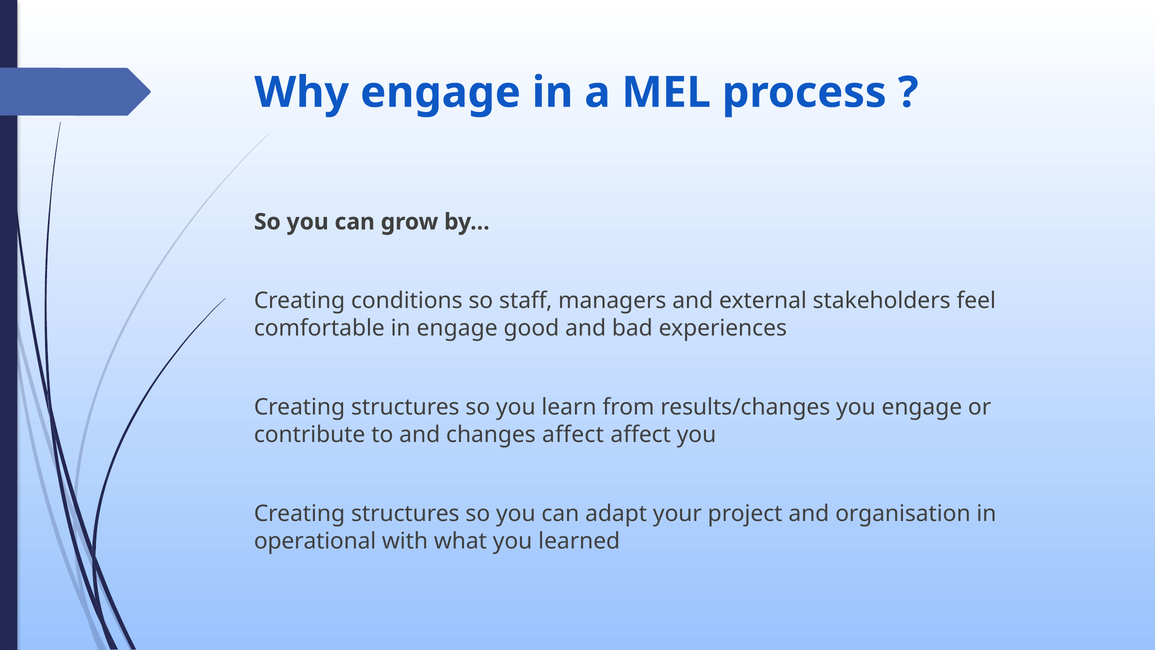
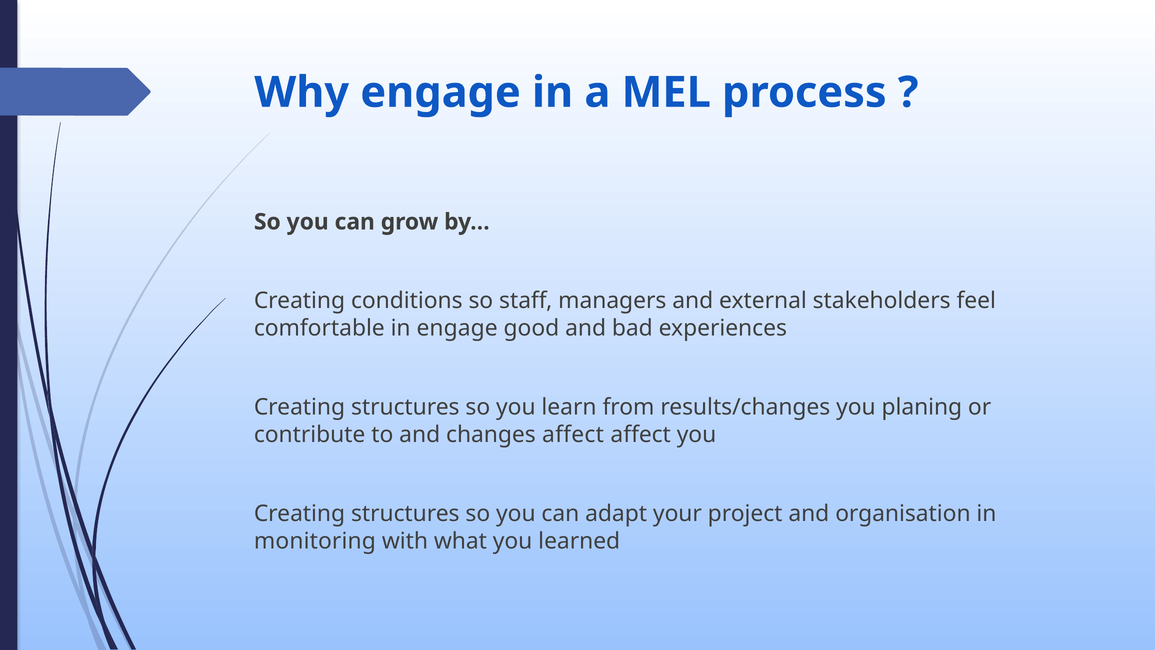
you engage: engage -> planing (922, 407)
operational: operational -> monitoring (315, 541)
